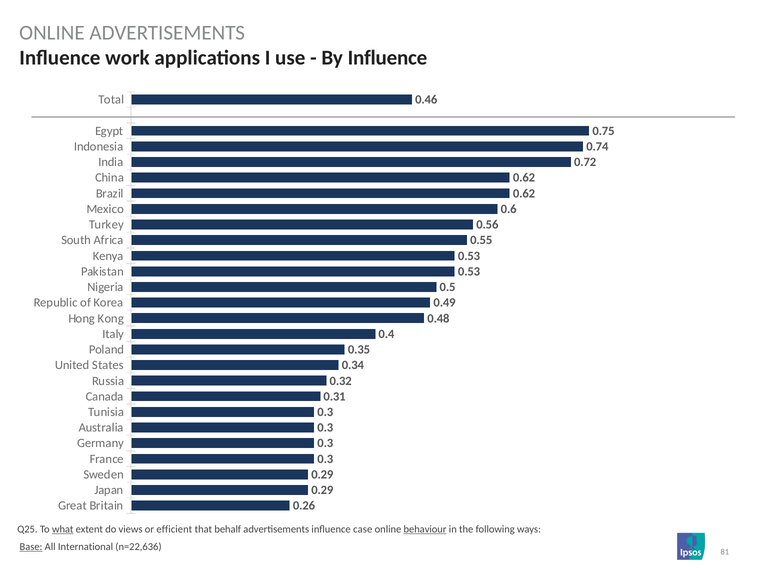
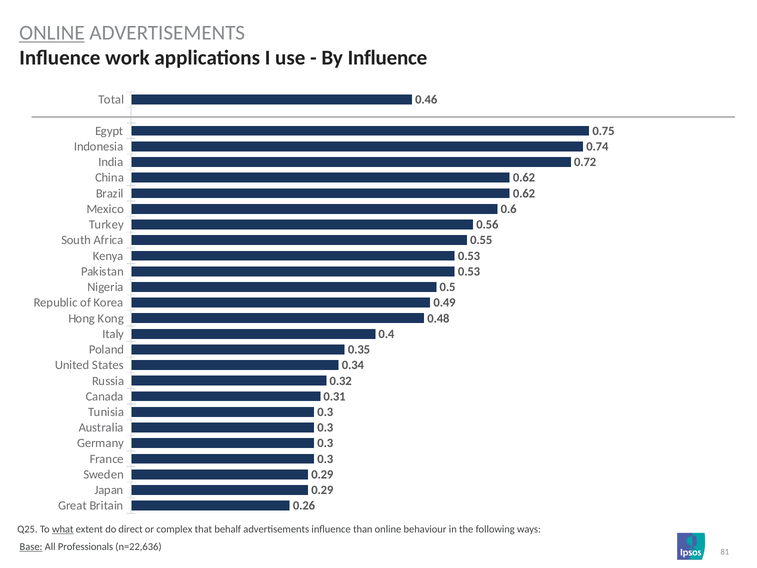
ONLINE underline: none -> present (52, 33)
views: views -> direct (131, 529)
efficient: efficient -> complex (174, 529)
case: case -> than (363, 529)
behaviour underline: present -> none (425, 529)
International: International -> Professionals (86, 546)
